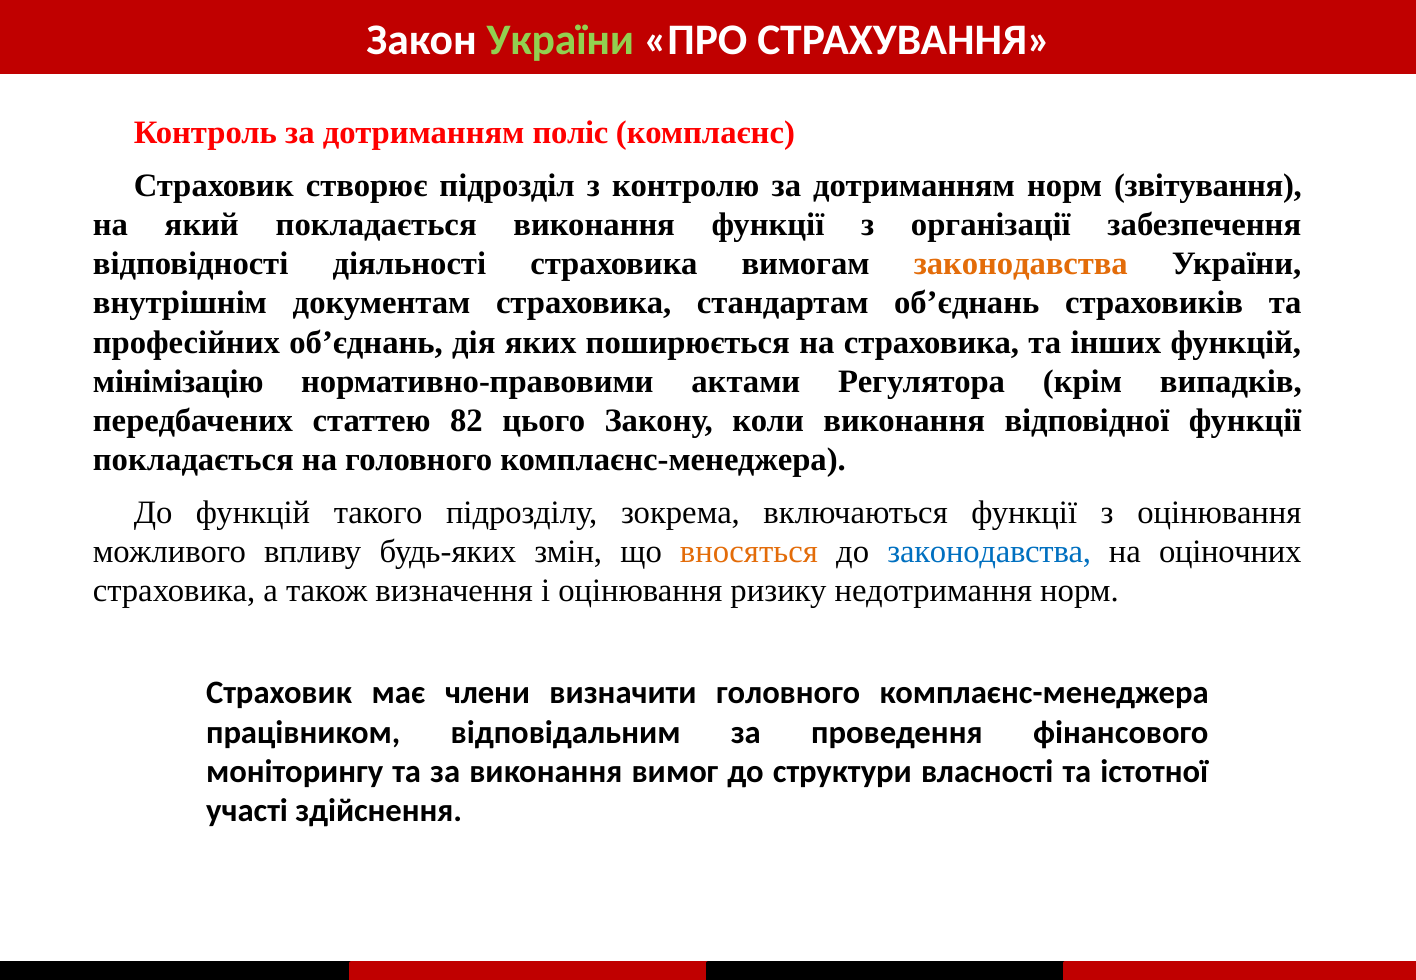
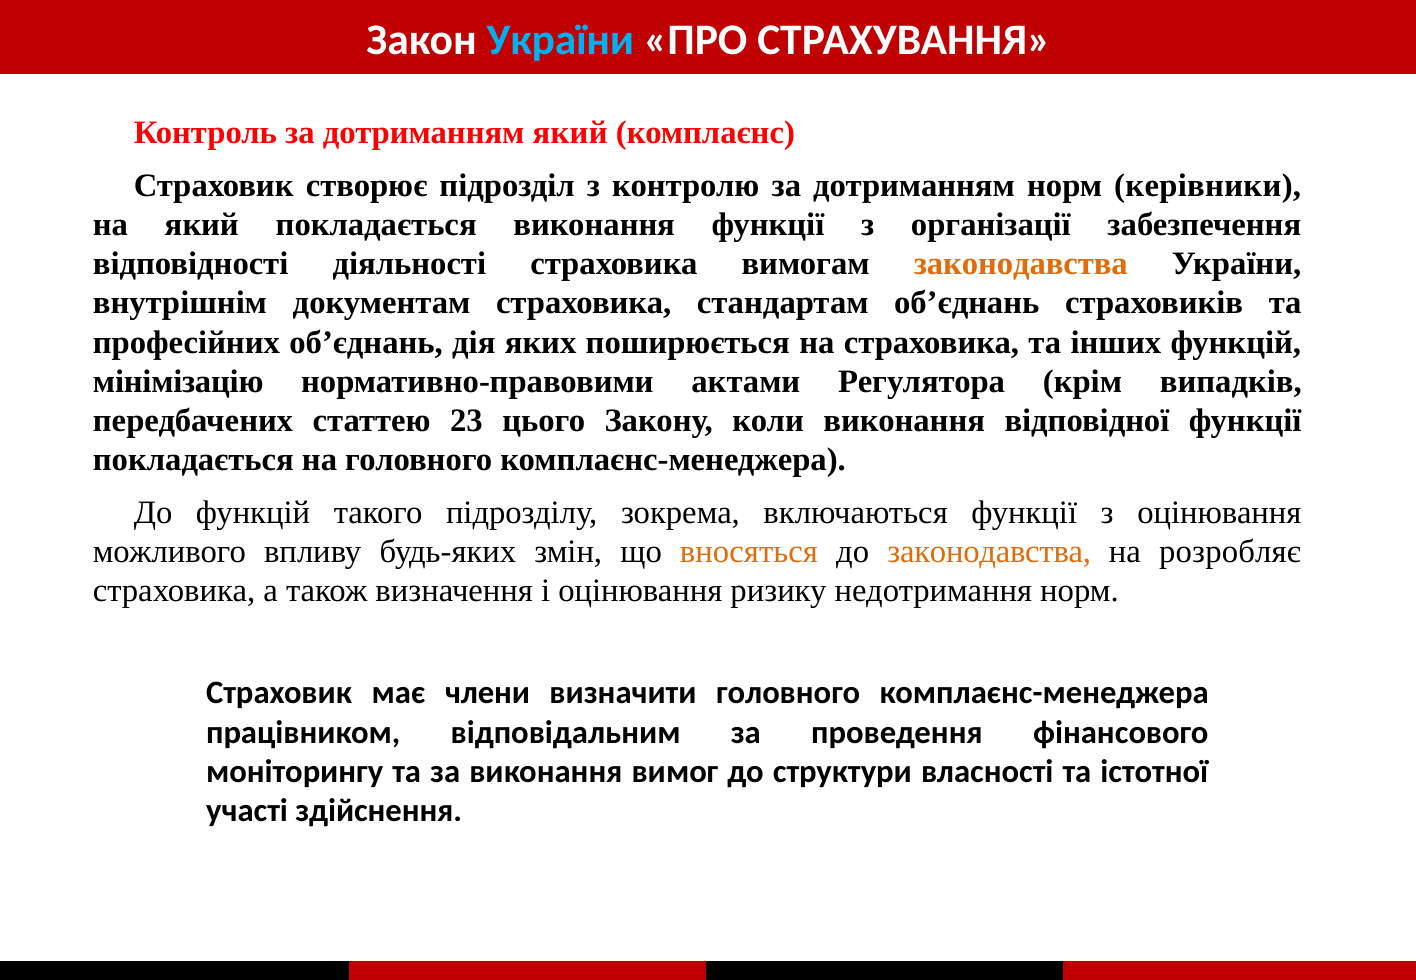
України colour: light green -> light blue (560, 40)
дотриманням поліс: поліс -> який (570, 133)
звітування: звітування -> керівники (1208, 186)
82: 82 -> 23 (466, 421)
законодавства colour: blue -> orange (989, 552)
оціночних: оціночних -> розробляє (1230, 552)
